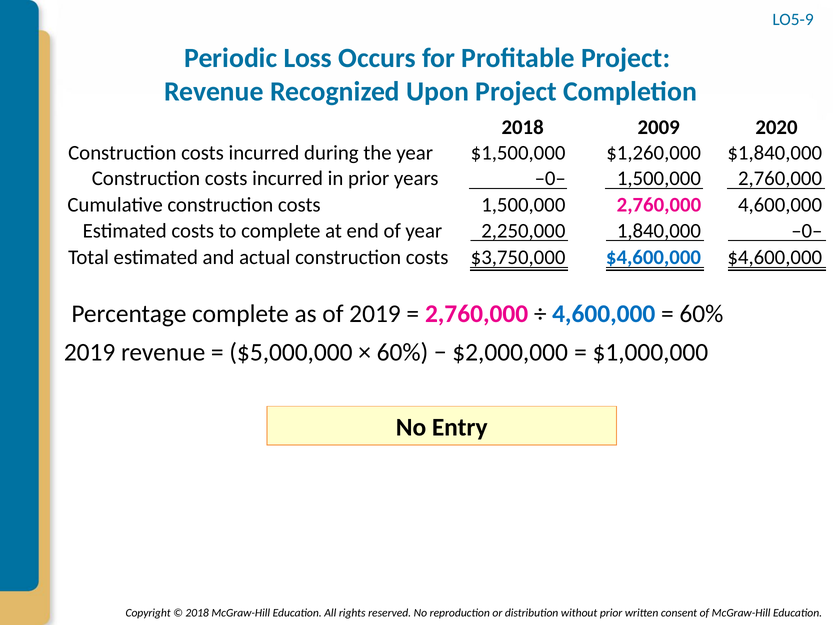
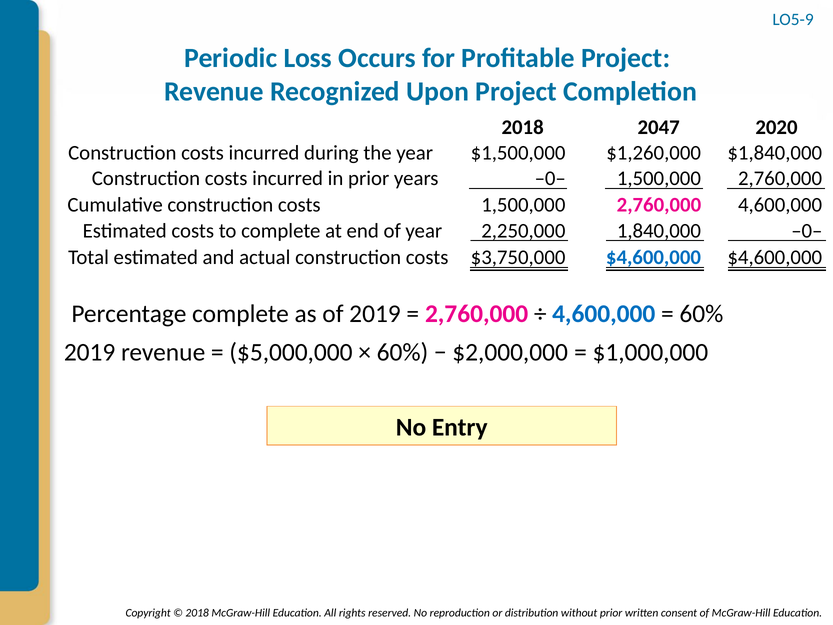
2009: 2009 -> 2047 (659, 128)
